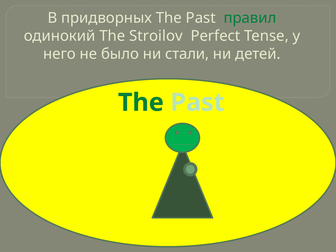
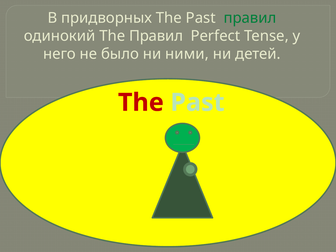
The Stroilov: Stroilov -> Правил (156, 36)
стали: стали -> ними (187, 54)
The colour: green -> red (141, 103)
